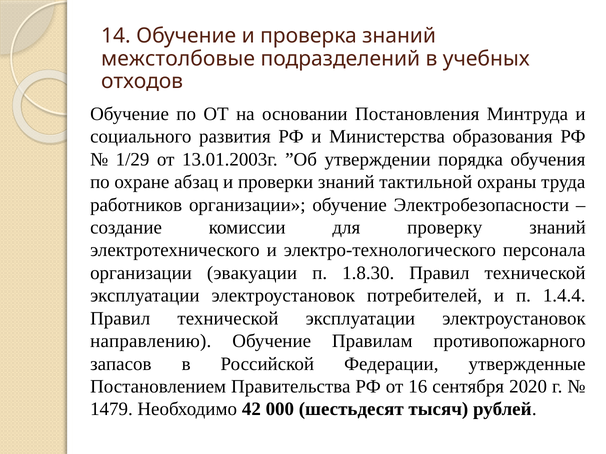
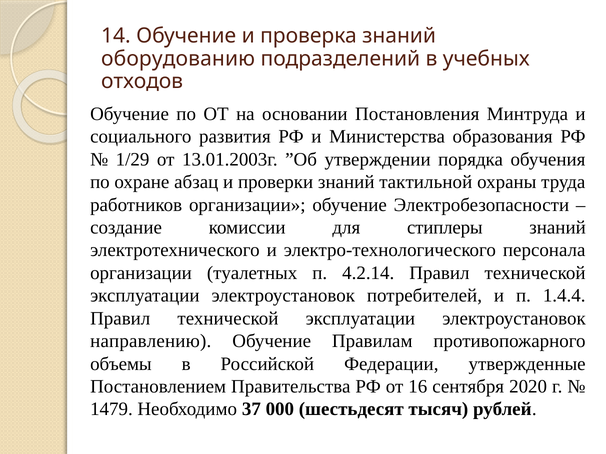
межстолбовые: межстолбовые -> оборудованию (178, 59)
проверку: проверку -> стиплеры (445, 228)
эвакуации: эвакуации -> туалетных (252, 273)
1.8.30: 1.8.30 -> 4.2.14 (368, 273)
запасов: запасов -> объемы (121, 364)
42: 42 -> 37 (251, 410)
